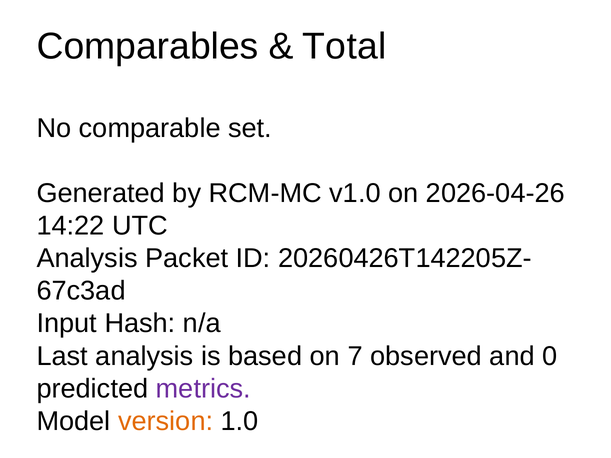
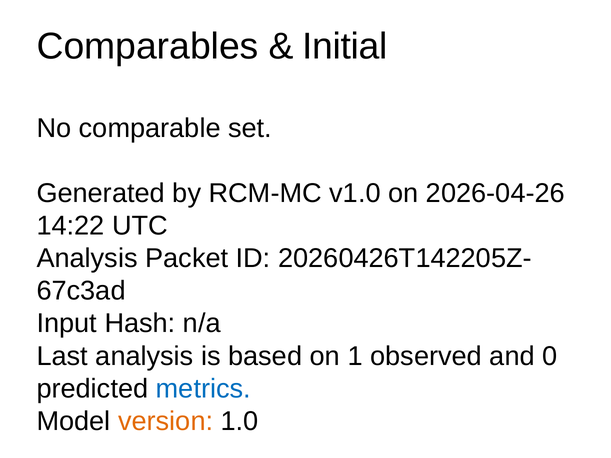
Total: Total -> Initial (345, 46)
7: 7 -> 1 (355, 356)
metrics colour: purple -> blue (203, 389)
